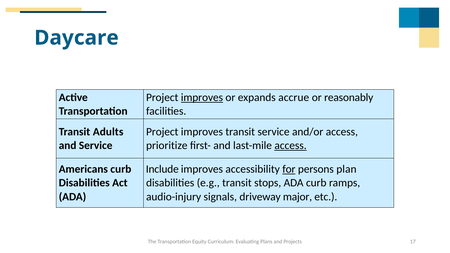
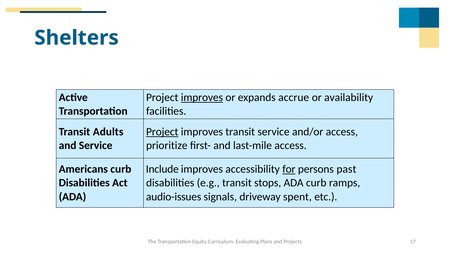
Daycare: Daycare -> Shelters (77, 38)
reasonably: reasonably -> availability (349, 97)
Project underline: none -> present (162, 132)
access underline: present -> none (291, 146)
plan: plan -> past (346, 169)
audio-injury: audio-injury -> audio-issues (174, 197)
major: major -> spent (297, 197)
